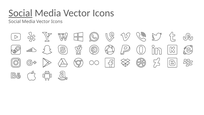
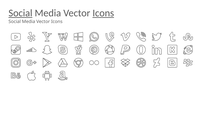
Icons underline: none -> present (103, 13)
